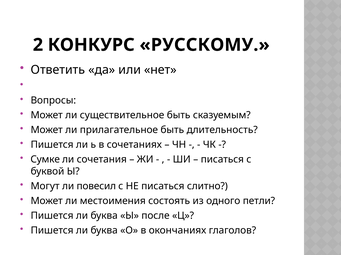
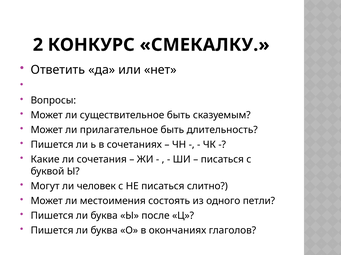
РУССКОМУ: РУССКОМУ -> СМЕКАЛКУ (205, 45)
Сумке: Сумке -> Какие (45, 160)
повесил: повесил -> человек (96, 187)
